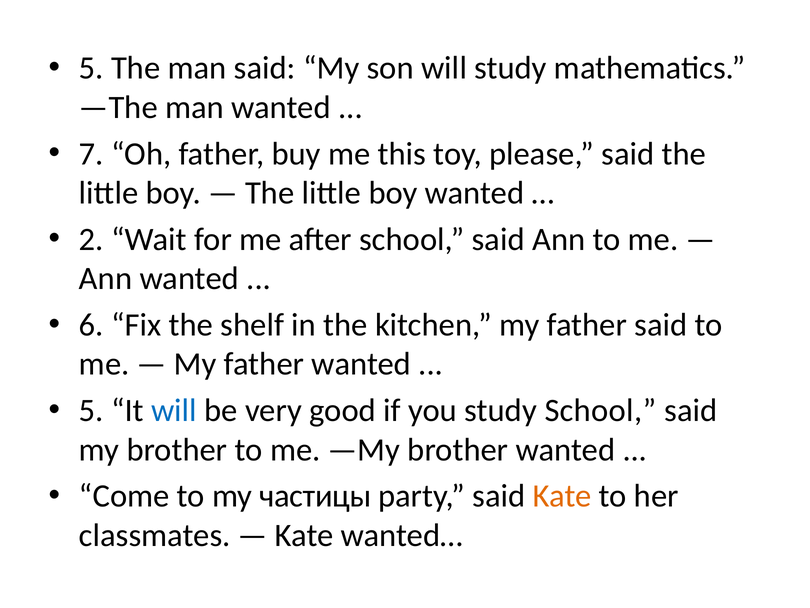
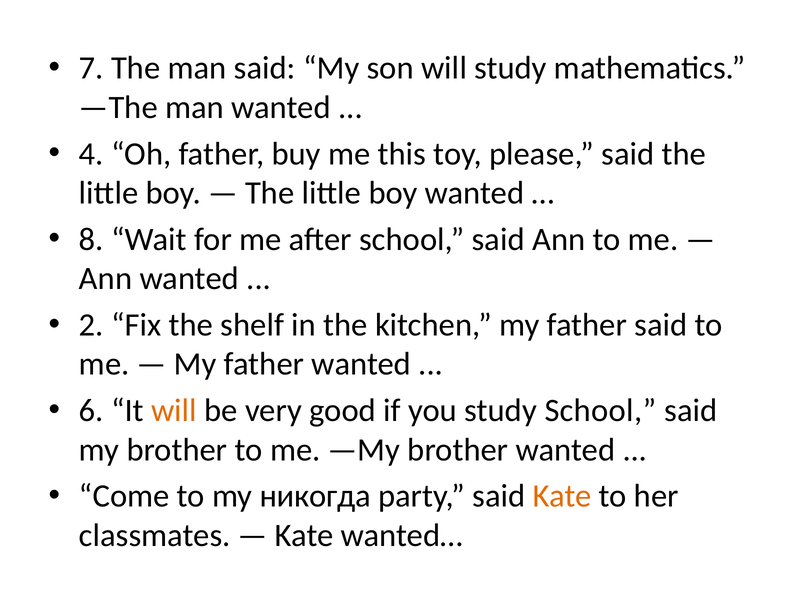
5: 5 -> 7 (91, 68)
7: 7 -> 4 (91, 154)
2: 2 -> 8 (91, 239)
6: 6 -> 2 (91, 325)
5: 5 -> 6 (91, 410)
will colour: blue -> orange (174, 410)
частицы: частицы -> никогда (315, 496)
